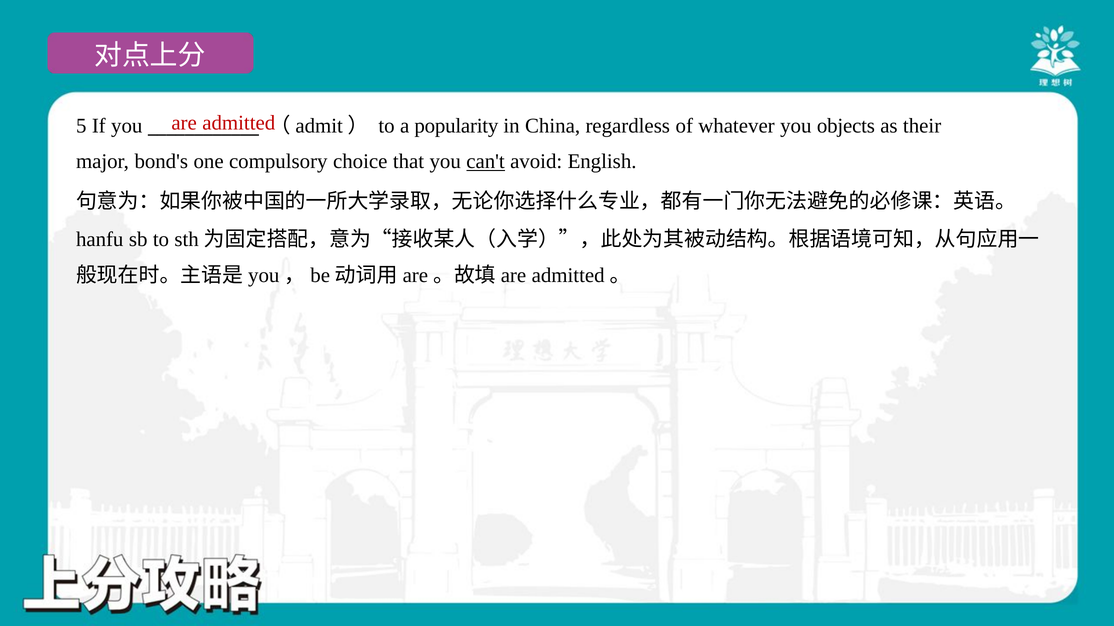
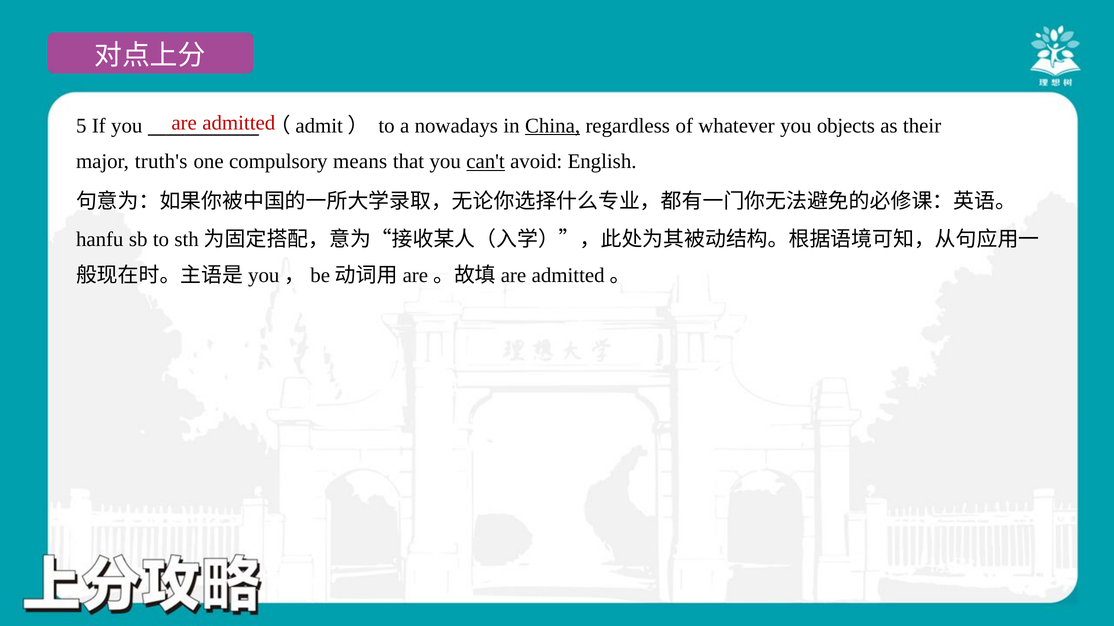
popularity: popularity -> nowadays (456, 126)
China underline: none -> present (553, 126)
bond's: bond's -> truth's (161, 162)
choice: choice -> means (360, 162)
